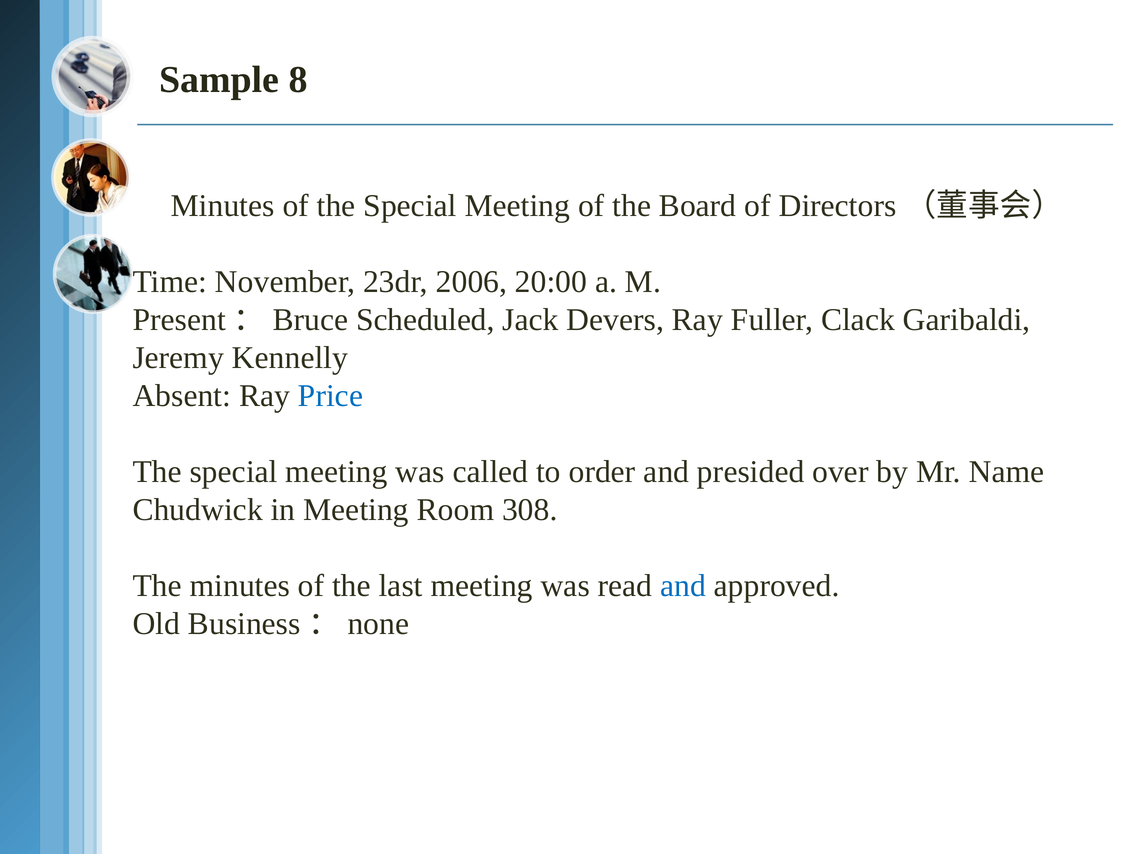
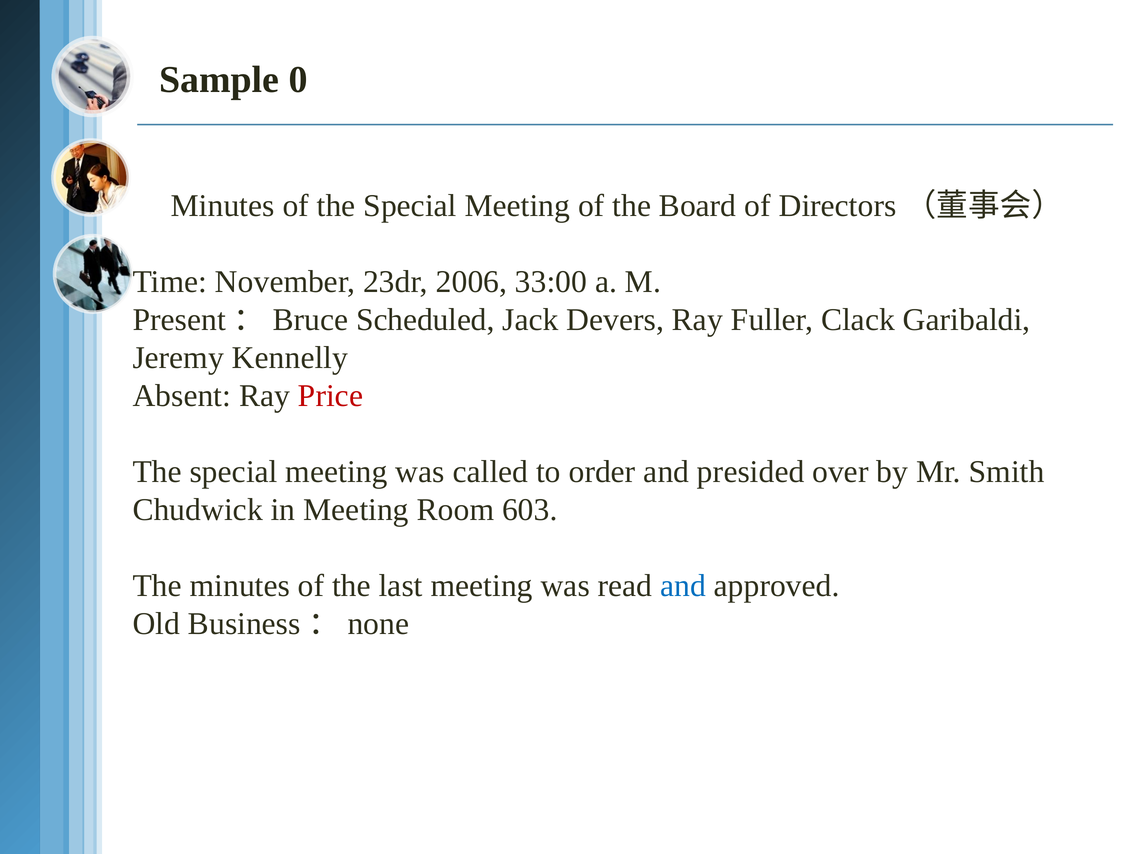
8: 8 -> 0 (298, 80)
20:00: 20:00 -> 33:00 (551, 282)
Price colour: blue -> red (331, 396)
Name: Name -> Smith (1007, 472)
308: 308 -> 603 (530, 510)
